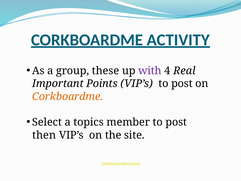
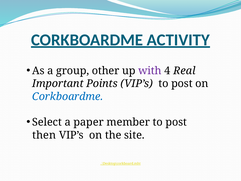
these: these -> other (106, 71)
Corkboardme colour: orange -> blue (68, 96)
topics: topics -> paper (89, 122)
